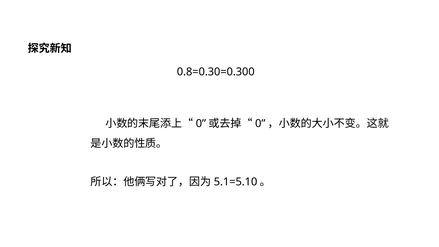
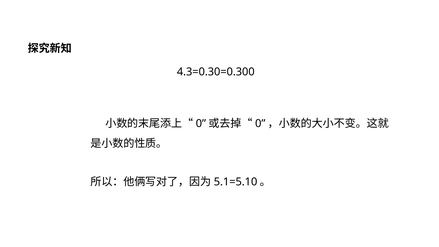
0.8=0.30=0.300: 0.8=0.30=0.300 -> 4.3=0.30=0.300 (216, 72)
